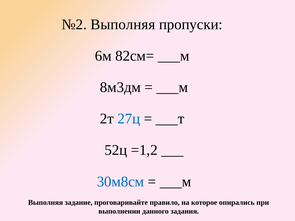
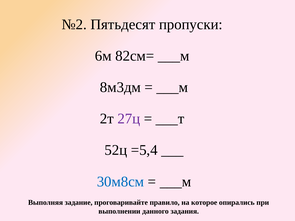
№2 Выполняя: Выполняя -> Пятьдесят (123, 24)
27ц colour: blue -> purple (129, 119)
=1,2: =1,2 -> =5,4 (144, 150)
